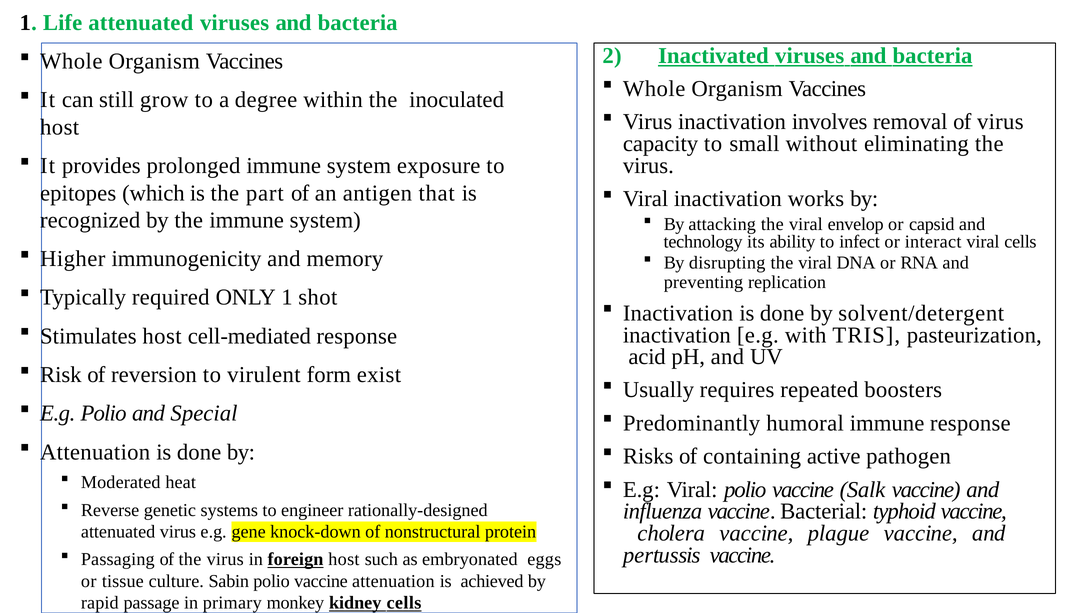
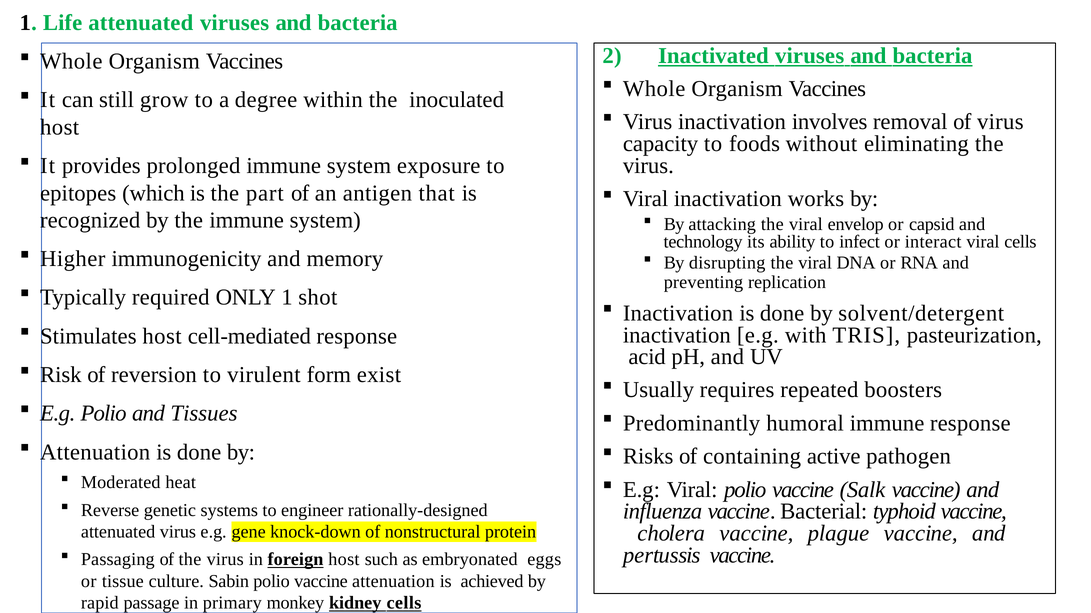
small: small -> foods (755, 144)
Special: Special -> Tissues (204, 414)
